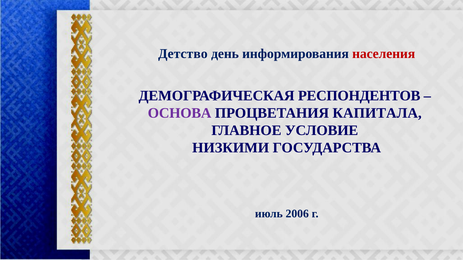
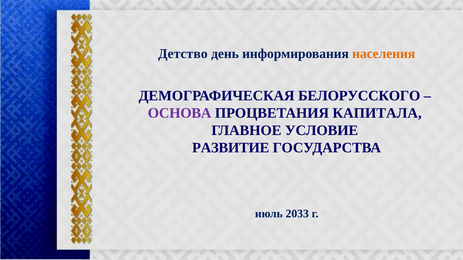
населения colour: red -> orange (384, 54)
РЕСПОНДЕНТОВ: РЕСПОНДЕНТОВ -> БЕЛОРУССКОГО (359, 96)
НИЗКИМИ: НИЗКИМИ -> РАЗВИТИЕ (231, 148)
2006: 2006 -> 2033 (297, 214)
